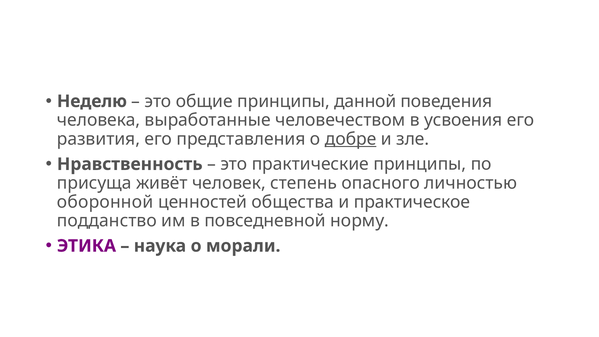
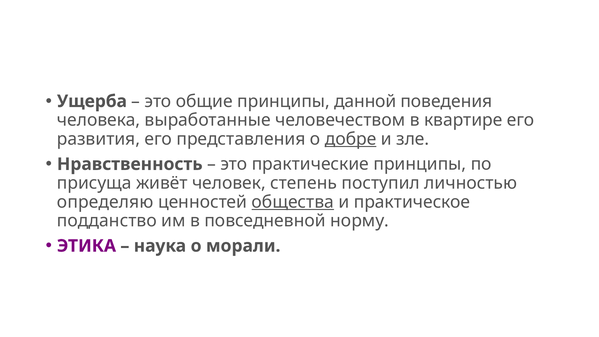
Неделю: Неделю -> Ущерба (92, 101)
усвоения: усвоения -> квартире (463, 120)
опасного: опасного -> поступил (381, 183)
оборонной: оборонной -> определяю (105, 202)
общества underline: none -> present (293, 202)
